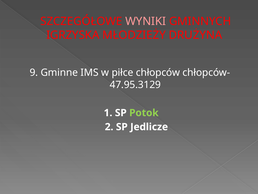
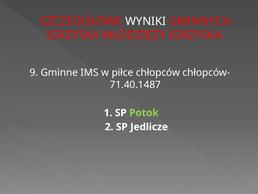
WYNIKI colour: pink -> white (146, 21)
MŁODZIEŻY DRUŻYNA: DRUŻYNA -> IGRZYSKA (195, 35)
47.95.3129: 47.95.3129 -> 71.40.1487 (135, 84)
